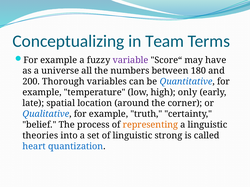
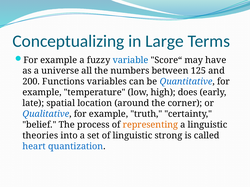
Team: Team -> Large (165, 41)
variable colour: purple -> blue (131, 60)
180: 180 -> 125 (198, 71)
Thorough: Thorough -> Functions (63, 82)
only: only -> does (188, 93)
